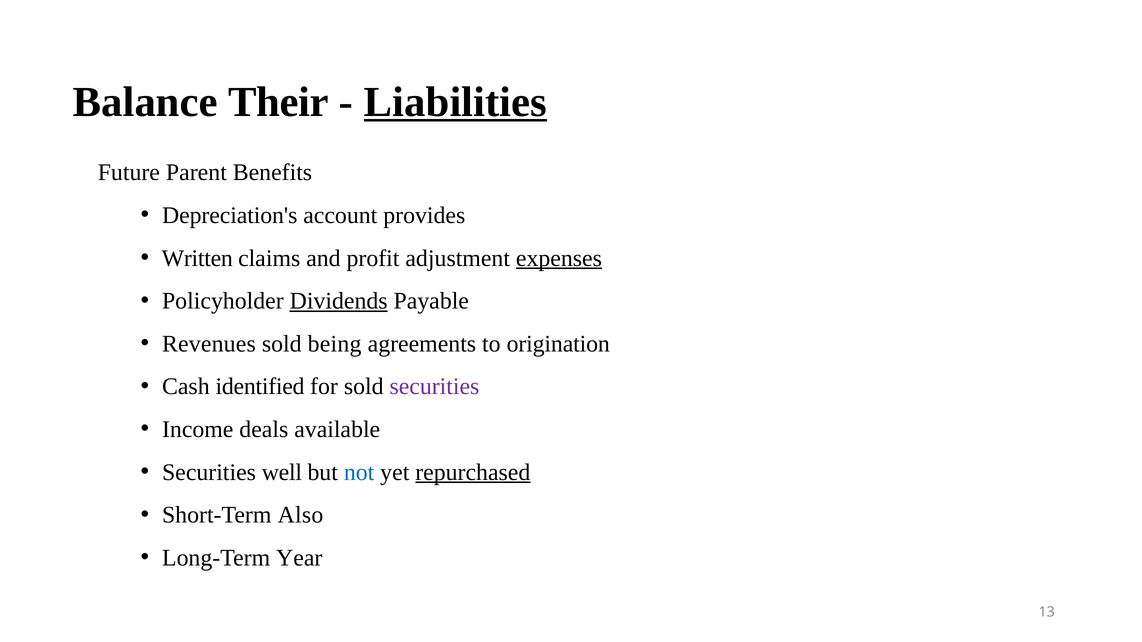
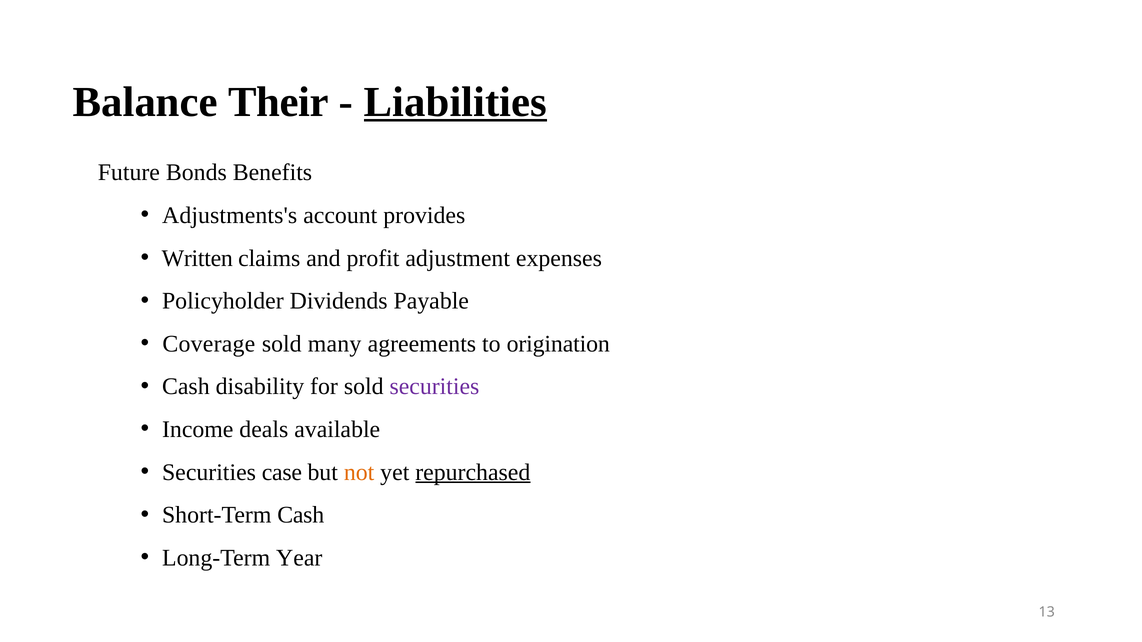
Parent: Parent -> Bonds (196, 173)
Depreciation's: Depreciation's -> Adjustments's (230, 216)
expenses underline: present -> none (559, 258)
Dividends underline: present -> none (339, 301)
Revenues: Revenues -> Coverage (209, 344)
being: being -> many (335, 344)
identified: identified -> disability (260, 387)
well: well -> case (282, 472)
not colour: blue -> orange (359, 472)
Short-Term Also: Also -> Cash (301, 515)
